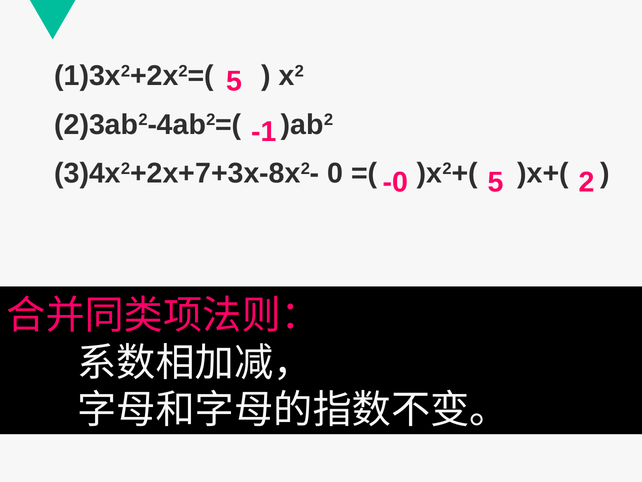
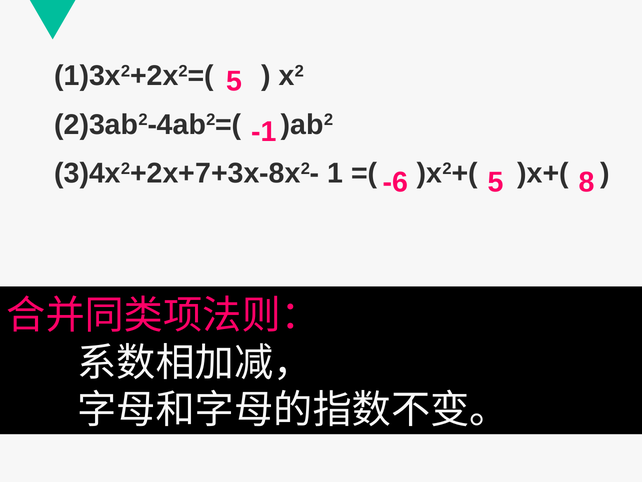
0: 0 -> 1 (335, 173)
-0: -0 -> -6 (396, 182)
2: 2 -> 8 (587, 182)
